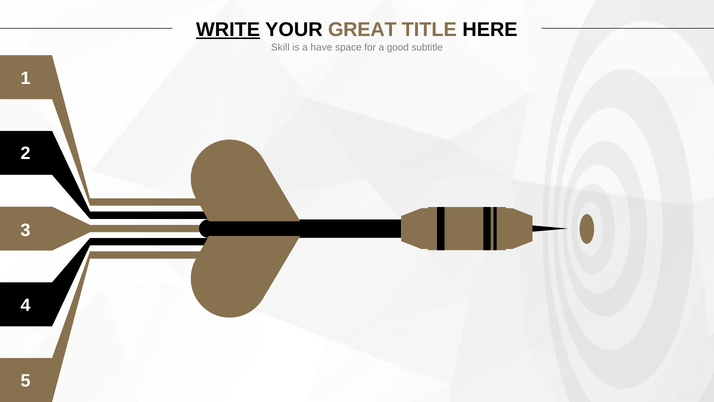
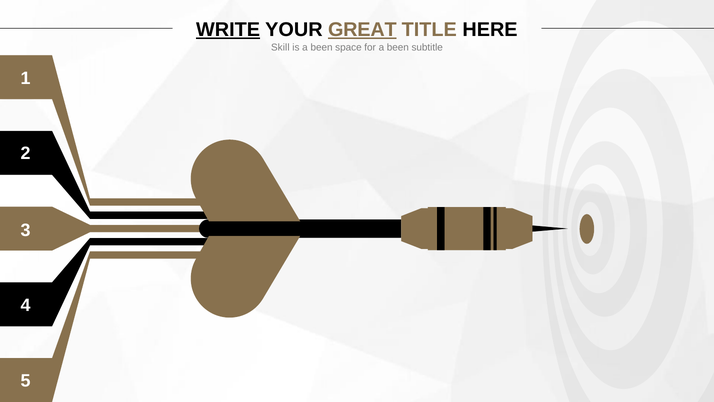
GREAT underline: none -> present (362, 30)
is a have: have -> been (322, 48)
for a good: good -> been (398, 48)
